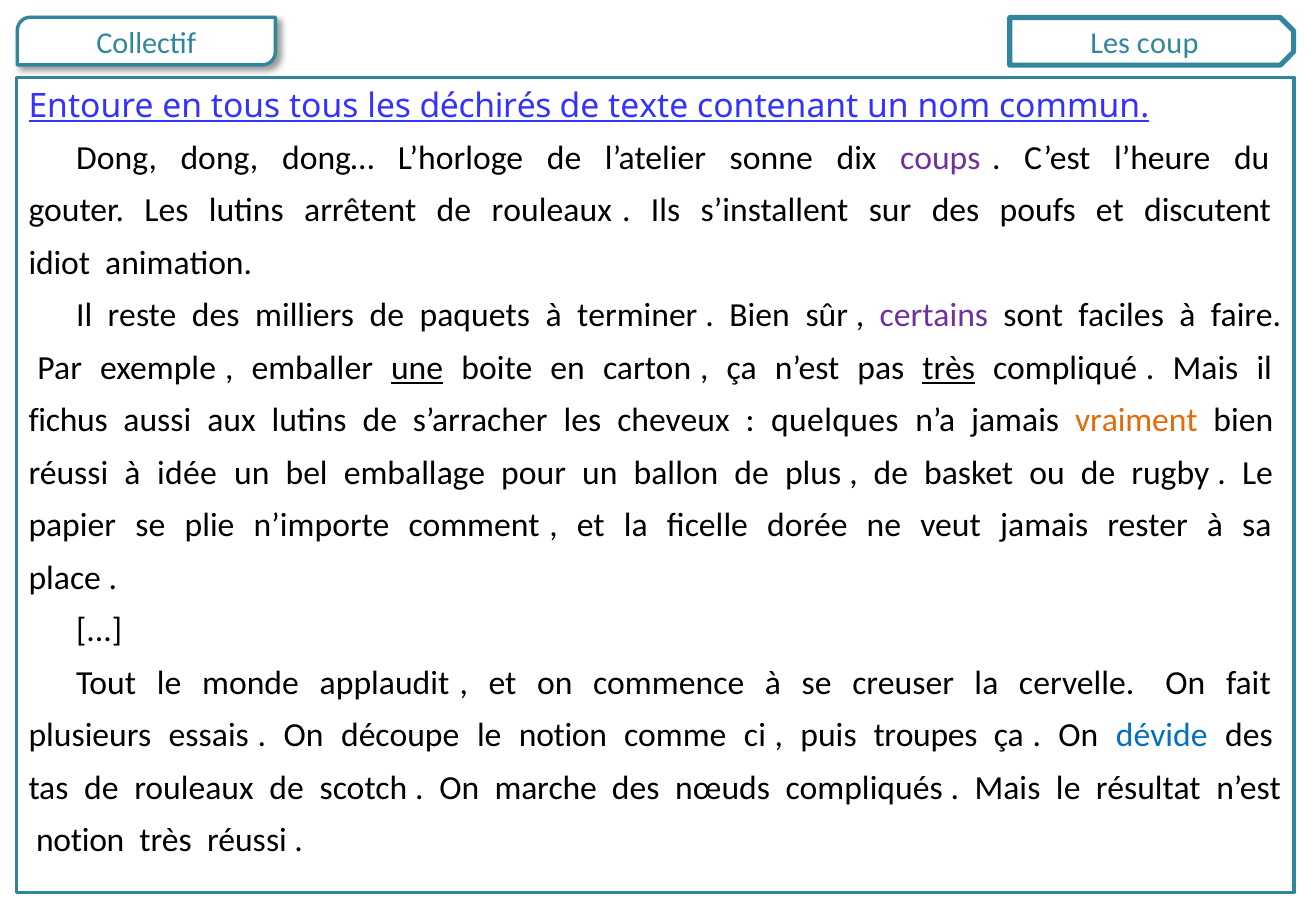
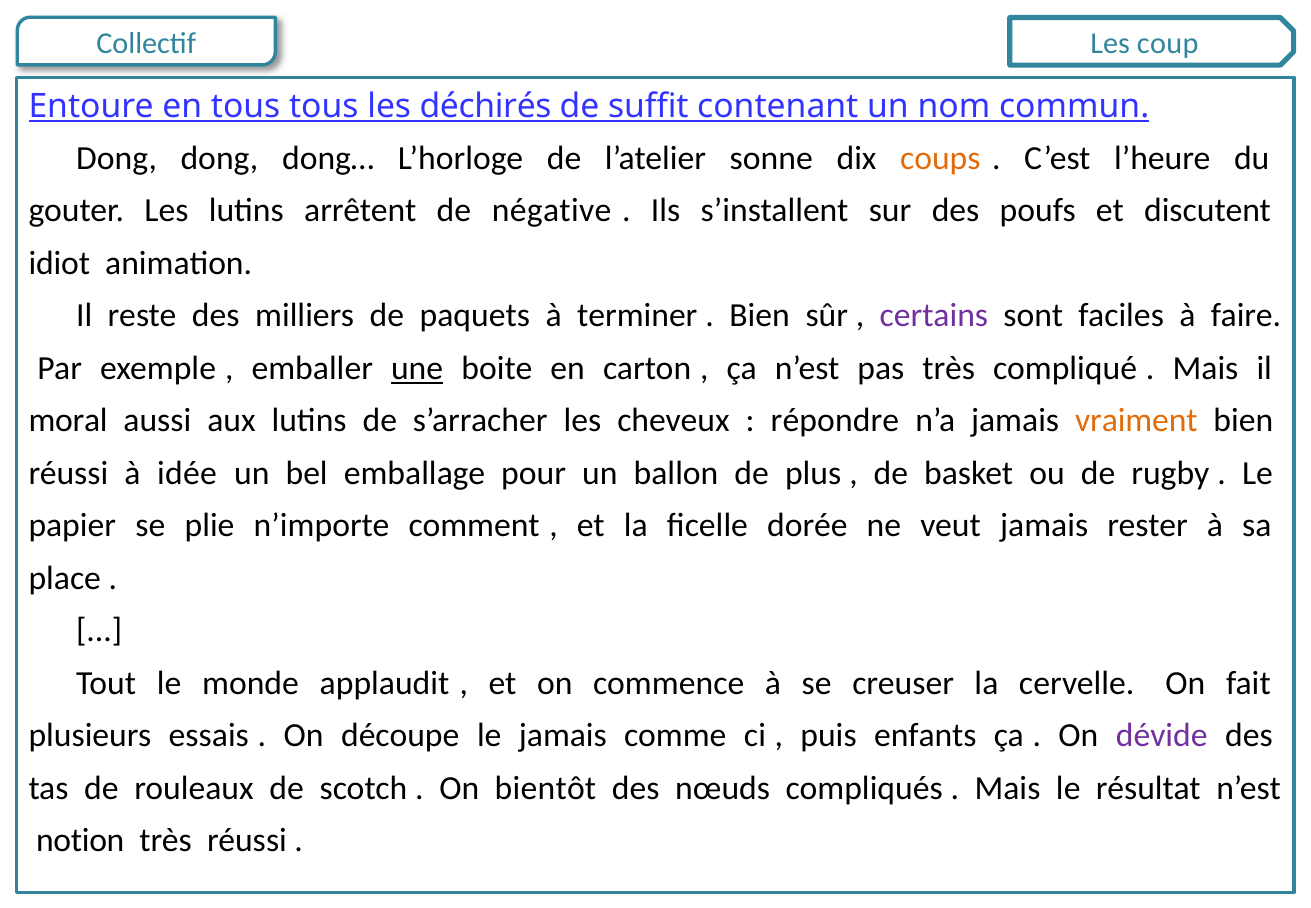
texte: texte -> suffit (648, 106)
coups colour: purple -> orange (940, 158)
arrêtent de rouleaux: rouleaux -> négative (552, 211)
très underline: present -> none (949, 368)
fichus: fichus -> moral (68, 421)
quelques: quelques -> répondre (835, 421)
le notion: notion -> jamais (563, 736)
troupes: troupes -> enfants (925, 736)
dévide colour: blue -> purple (1162, 736)
marche: marche -> bientôt (545, 788)
